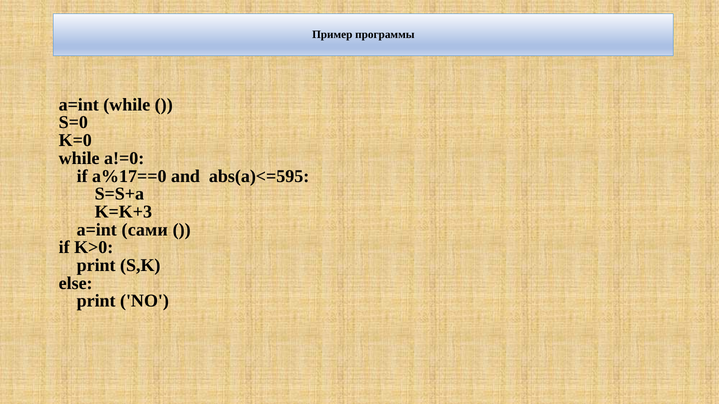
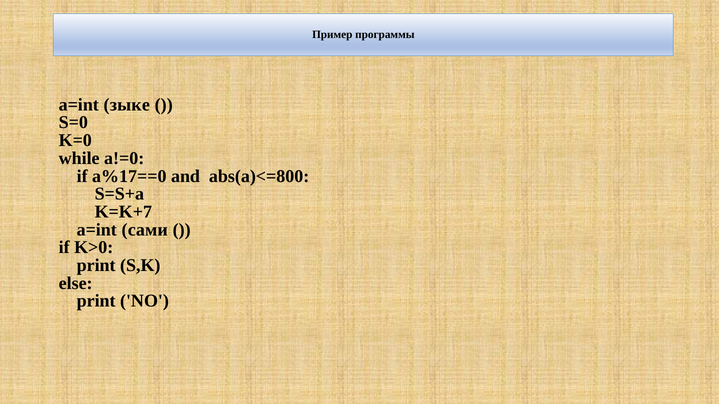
a=int while: while -> зыке (127, 105)
abs(a)<=595: abs(a)<=595 -> abs(a)<=800 (259, 176)
K=K+3: K=K+3 -> K=K+7 (123, 212)
